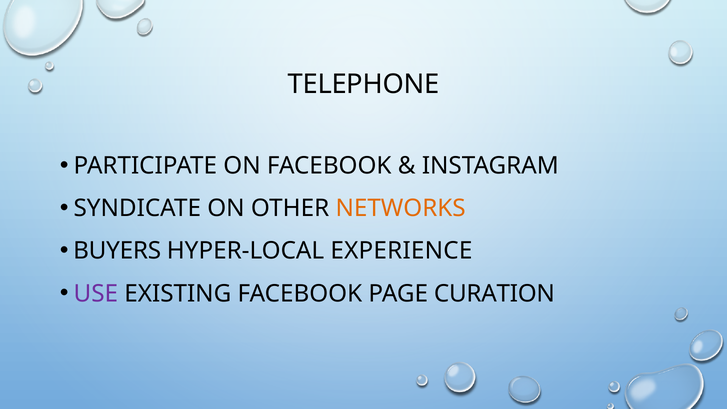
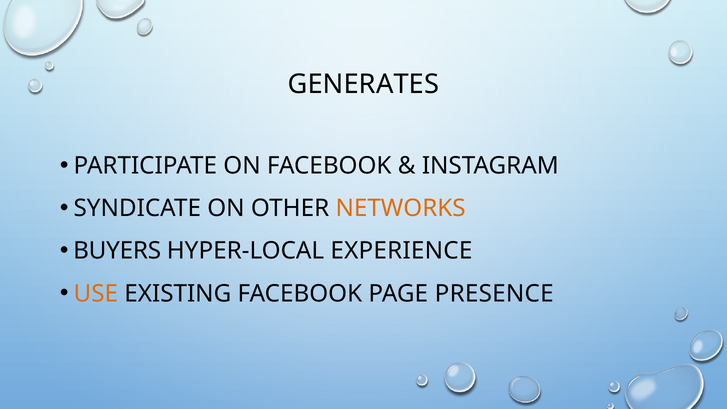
TELEPHONE: TELEPHONE -> GENERATES (363, 84)
USE colour: purple -> orange (96, 293)
CURATION: CURATION -> PRESENCE (494, 293)
